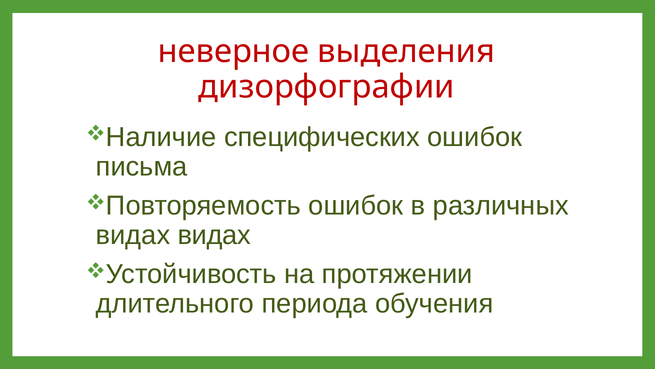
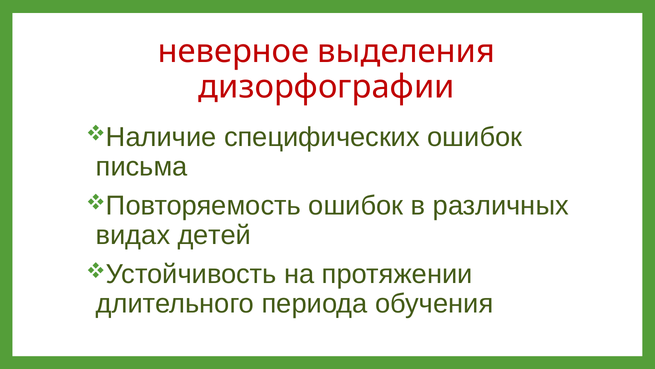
видах видах: видах -> детей (214, 235)
